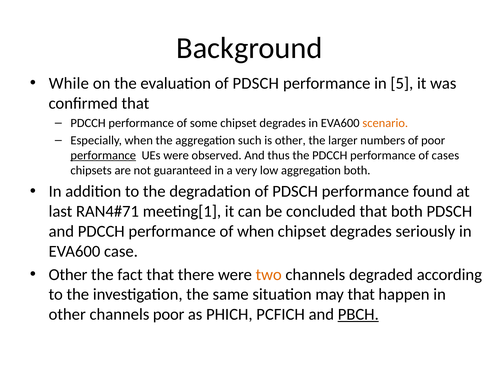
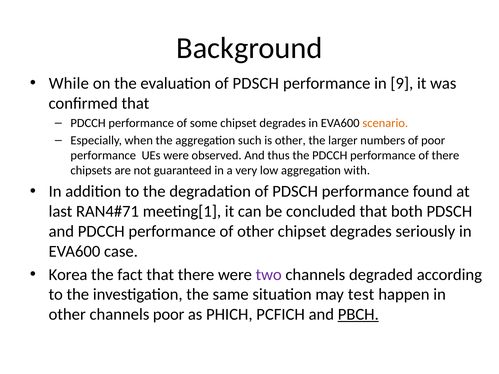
5: 5 -> 9 (402, 83)
performance underline: present -> none (103, 156)
of cases: cases -> there (445, 156)
aggregation both: both -> with (357, 170)
of when: when -> other (256, 231)
Other: Other -> Korea (68, 275)
two colour: orange -> purple (269, 275)
may that: that -> test (361, 295)
